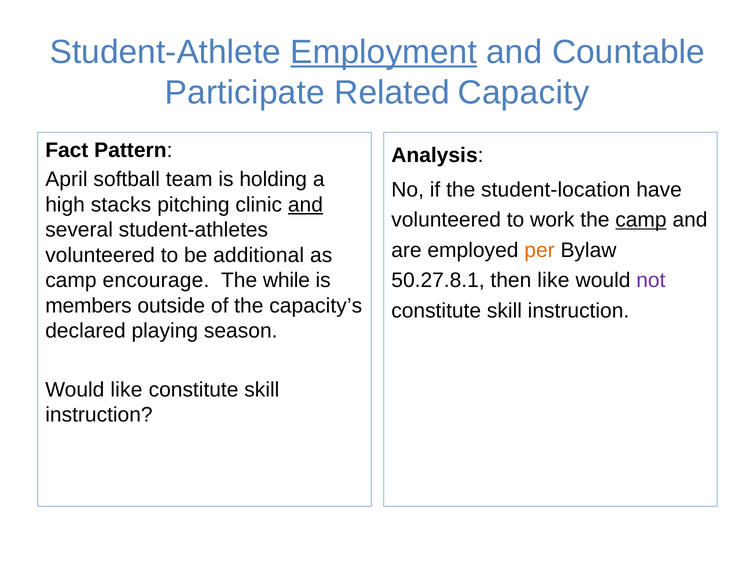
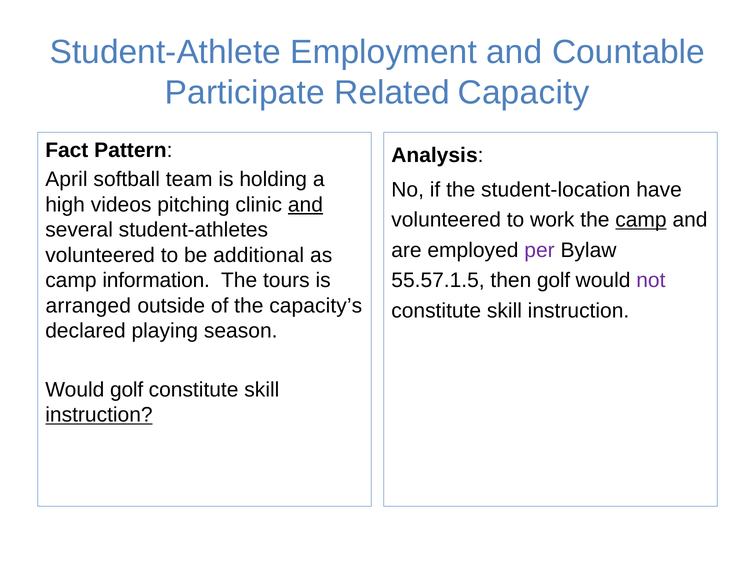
Employment underline: present -> none (384, 52)
stacks: stacks -> videos (121, 205)
per colour: orange -> purple (540, 250)
encourage: encourage -> information (156, 280)
while: while -> tours (286, 280)
50.27.8.1: 50.27.8.1 -> 55.57.1.5 (438, 280)
then like: like -> golf (554, 280)
members: members -> arranged (88, 305)
Would like: like -> golf (127, 389)
instruction underline: none -> present (99, 414)
